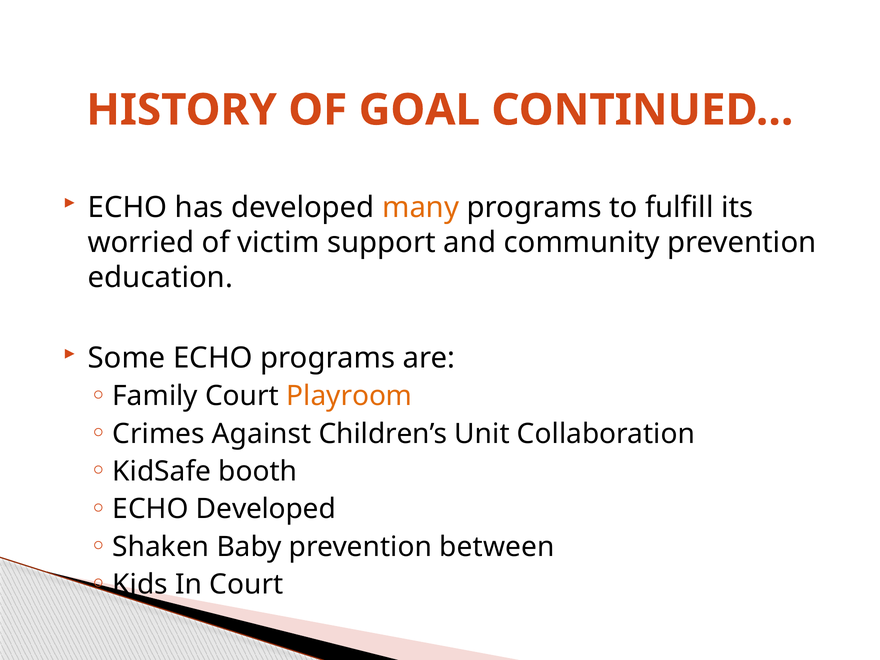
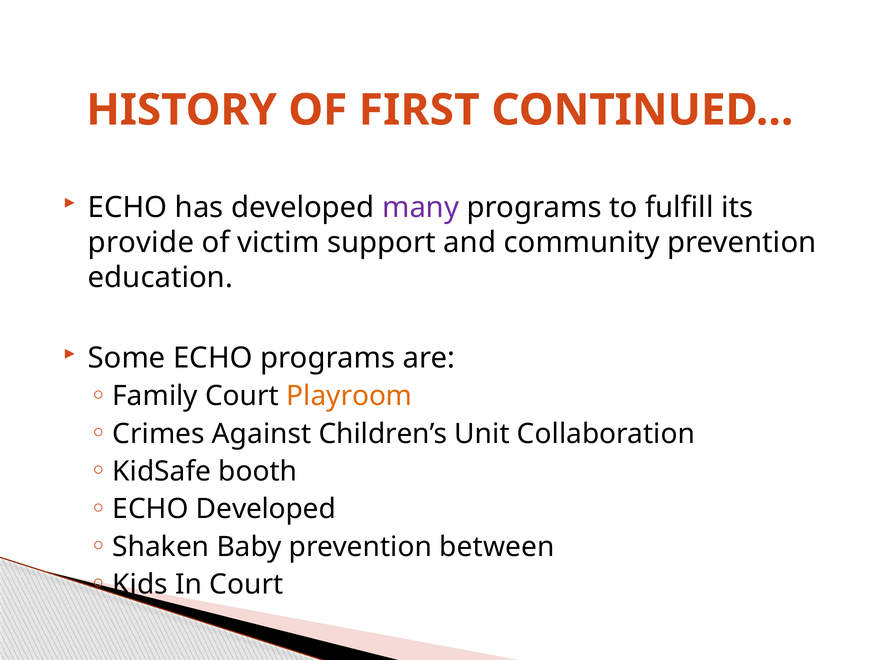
GOAL: GOAL -> FIRST (419, 110)
many colour: orange -> purple (421, 207)
worried: worried -> provide (141, 243)
